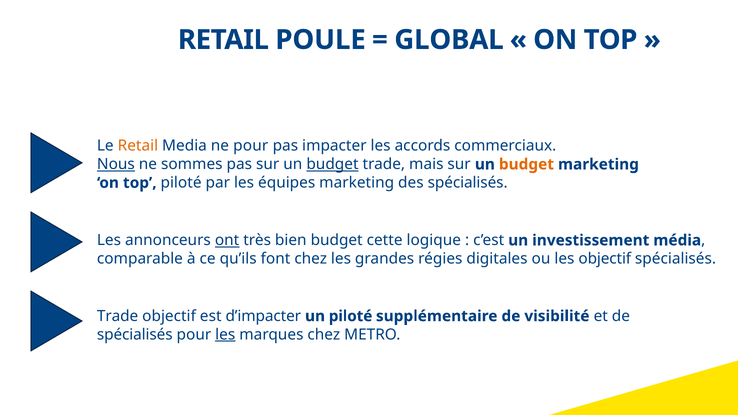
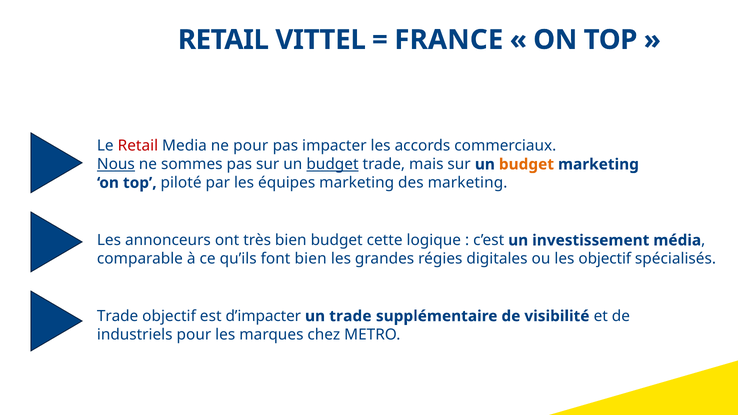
POULE: POULE -> VITTEL (321, 40)
GLOBAL: GLOBAL -> FRANCE (449, 40)
Retail colour: orange -> red (138, 146)
des spécialisés: spécialisés -> marketing (468, 183)
ont underline: present -> none (227, 240)
font chez: chez -> bien (311, 259)
un piloté: piloté -> trade (350, 316)
spécialisés: spécialisés -> industriels (135, 335)
les underline: present -> none (225, 335)
